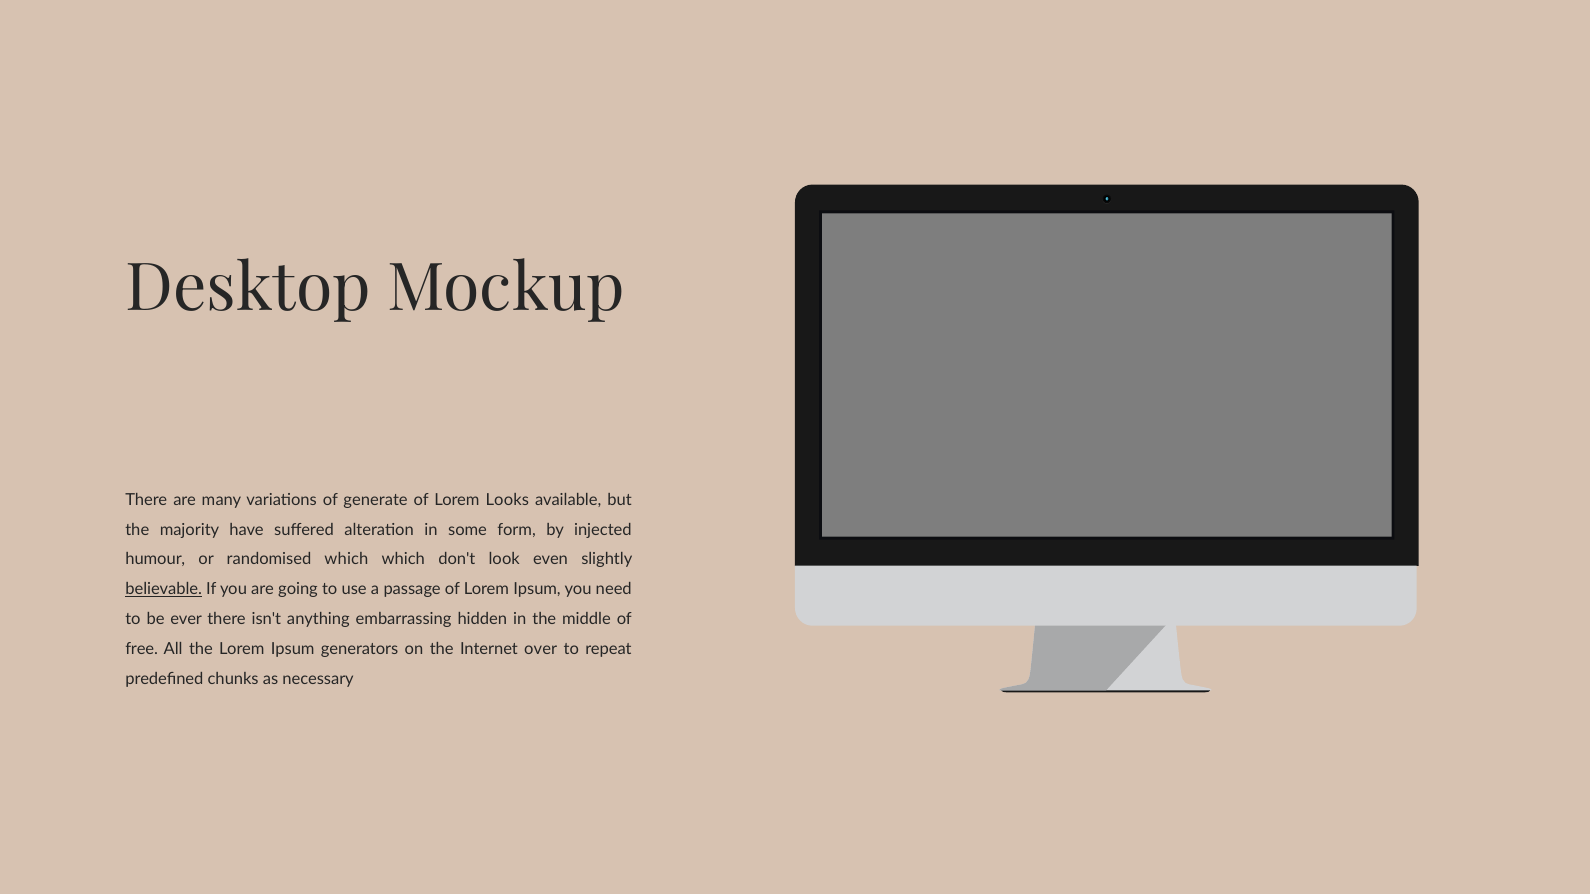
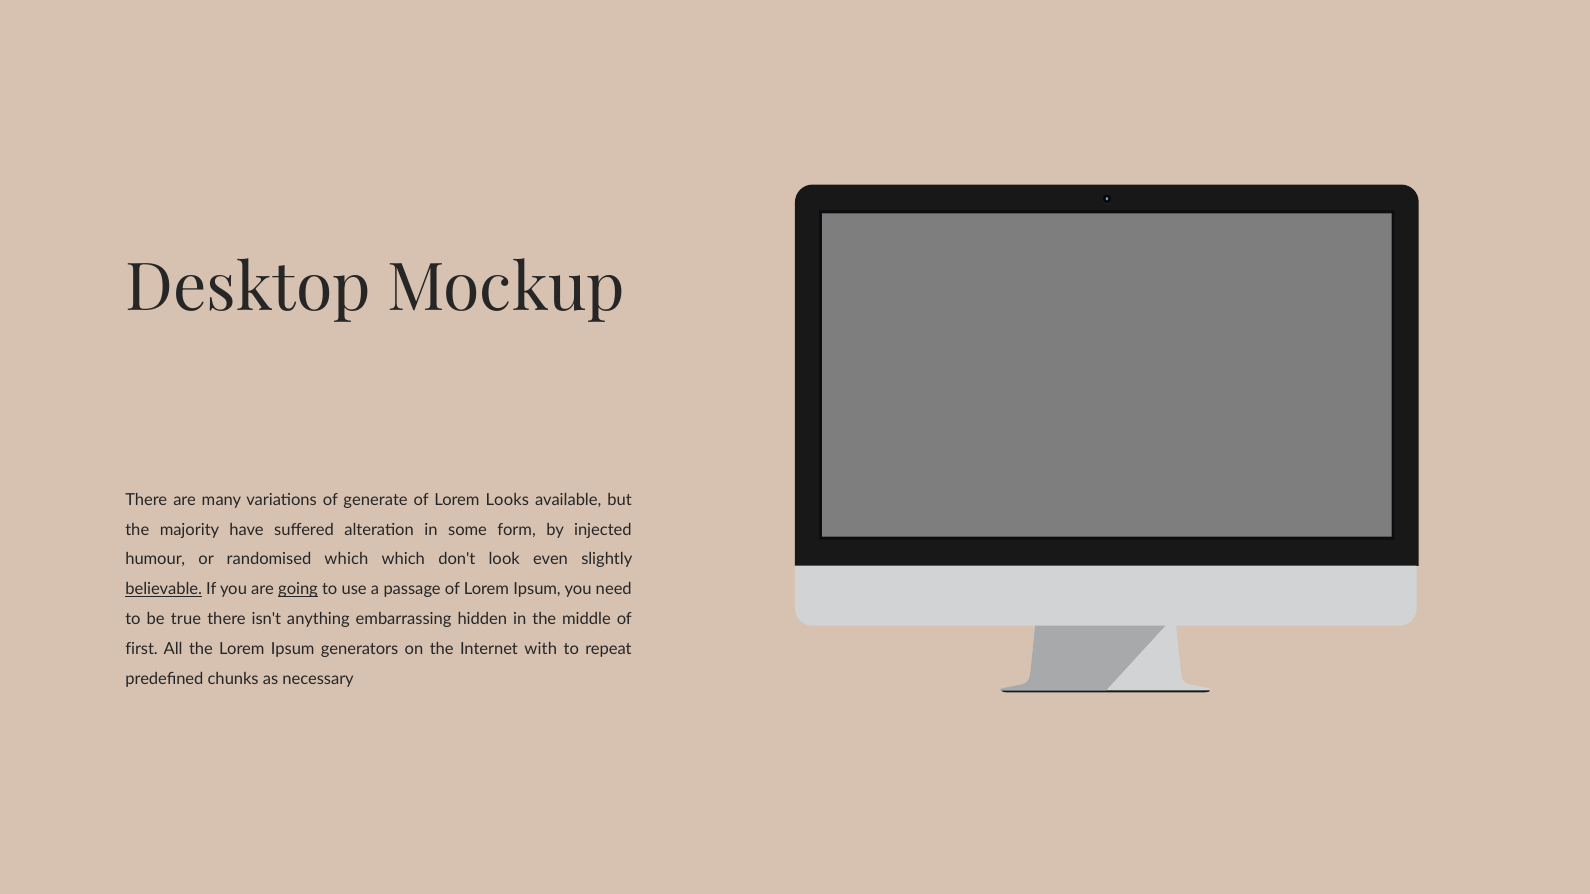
going underline: none -> present (298, 590)
ever: ever -> true (186, 619)
free: free -> first (142, 649)
over: over -> with (541, 649)
